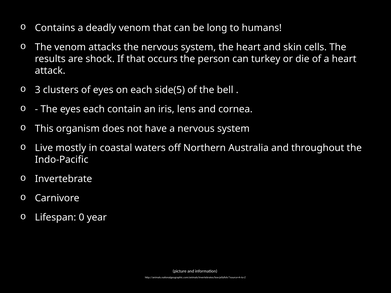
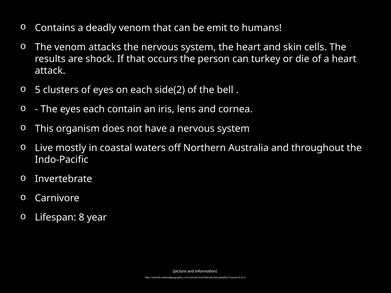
long: long -> emit (217, 28)
3: 3 -> 5 (38, 90)
side(5: side(5 -> side(2 (170, 90)
0: 0 -> 8 (81, 218)
